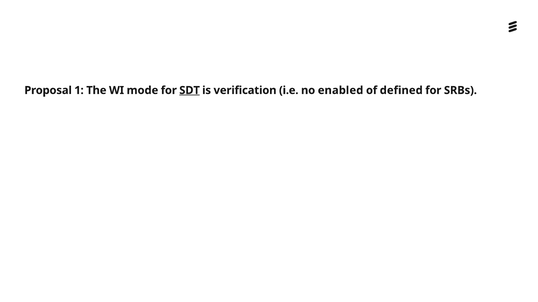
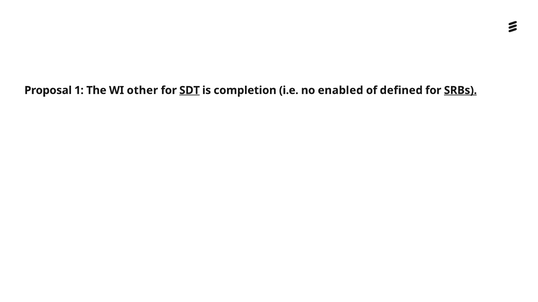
mode: mode -> other (142, 91)
verification: verification -> completion (245, 91)
SRBs underline: none -> present (460, 91)
